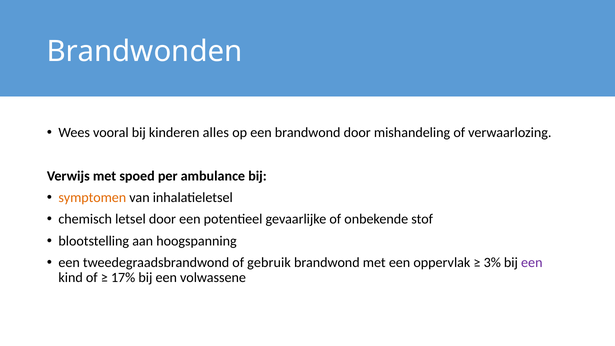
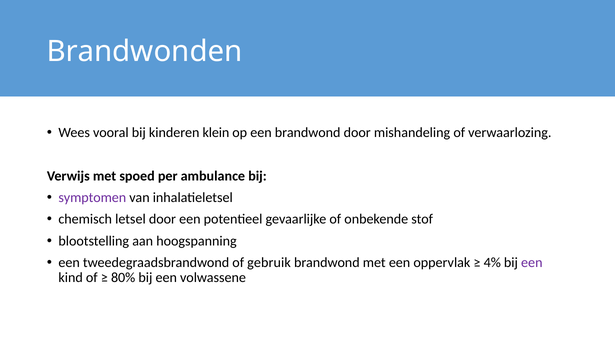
alles: alles -> klein (216, 133)
symptomen colour: orange -> purple (92, 198)
3%: 3% -> 4% (492, 262)
17%: 17% -> 80% (123, 278)
